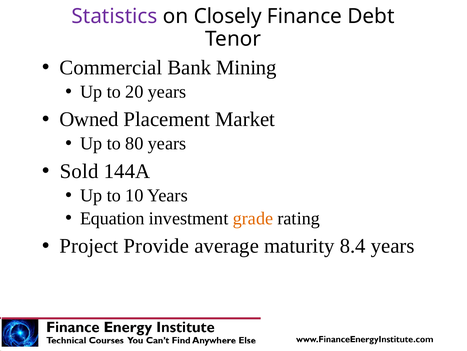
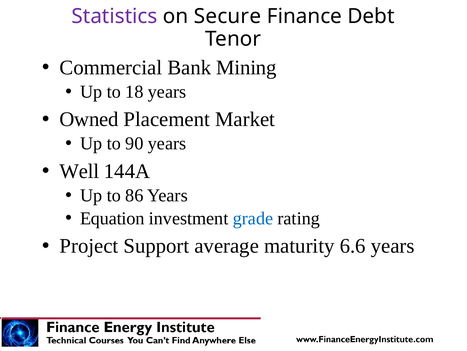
Closely: Closely -> Secure (228, 16)
20: 20 -> 18 (134, 92)
80: 80 -> 90 (134, 143)
Sold: Sold -> Well (79, 171)
10: 10 -> 86 (134, 195)
grade colour: orange -> blue (253, 218)
Provide: Provide -> Support (156, 245)
8.4: 8.4 -> 6.6 (353, 245)
